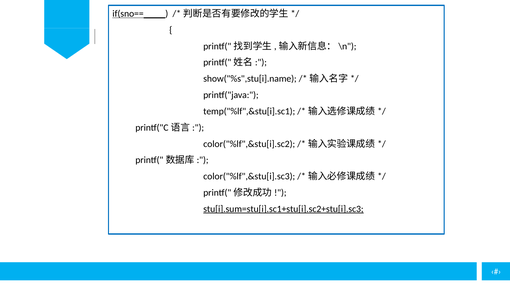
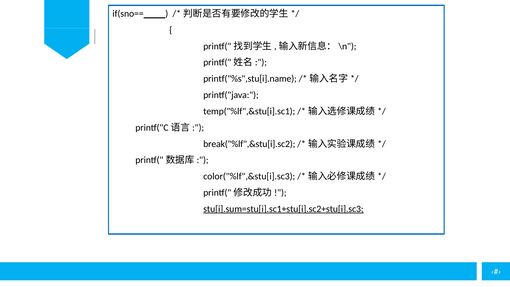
if(sno== underline: present -> none (128, 14)
show("%s",stu[i].name: show("%s",stu[i].name -> printf("%s",stu[i].name (250, 79)
color("%lf",&stu[i].sc2: color("%lf",&stu[i].sc2 -> break("%lf",&stu[i].sc2 (249, 144)
